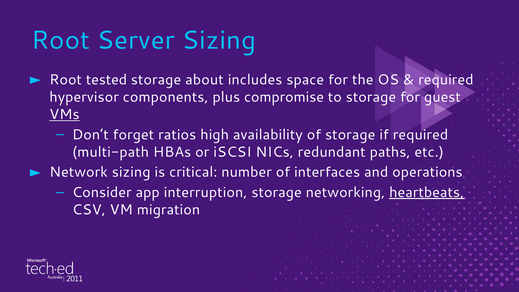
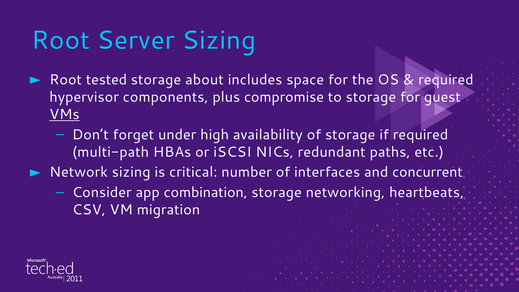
ratios: ratios -> under (177, 135)
operations: operations -> concurrent (427, 172)
interruption: interruption -> combination (206, 192)
heartbeats underline: present -> none (427, 192)
